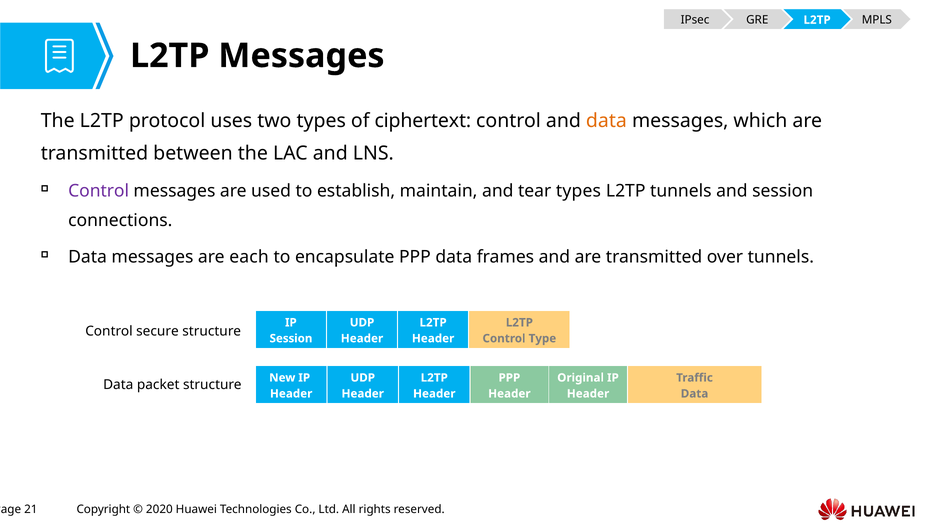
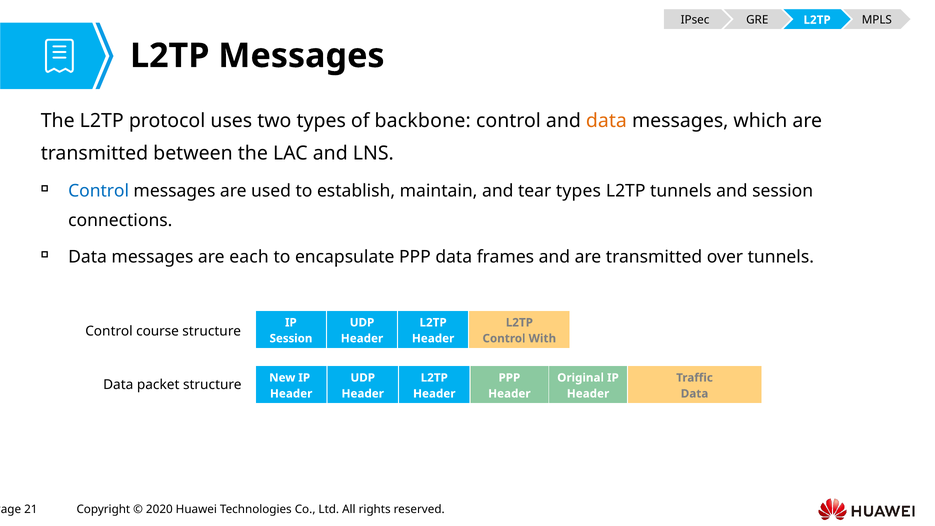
ciphertext: ciphertext -> backbone (423, 121)
Control colour: purple -> blue (99, 191)
secure: secure -> course (158, 331)
Type: Type -> With (542, 338)
